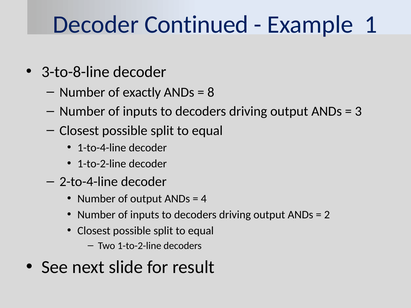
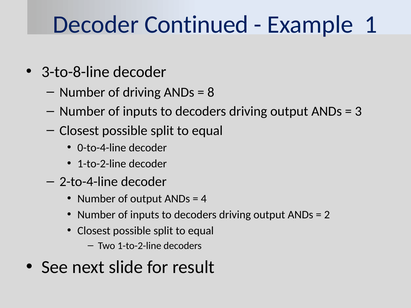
of exactly: exactly -> driving (142, 92)
1-to-4-line: 1-to-4-line -> 0-to-4-line (102, 148)
